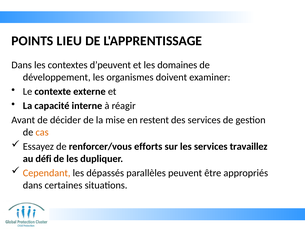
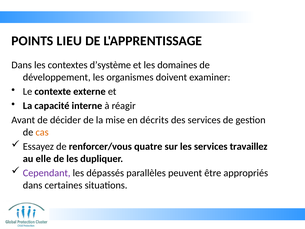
d’peuvent: d’peuvent -> d’système (110, 65)
restent: restent -> décrits (154, 120)
efforts: efforts -> quatre (148, 146)
défi: défi -> elle (43, 159)
Cependant colour: orange -> purple (47, 173)
